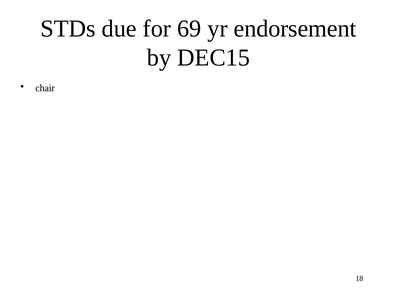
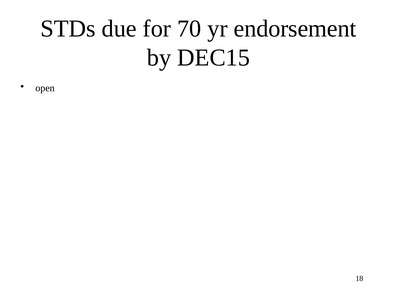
69: 69 -> 70 (189, 28)
chair: chair -> open (45, 88)
